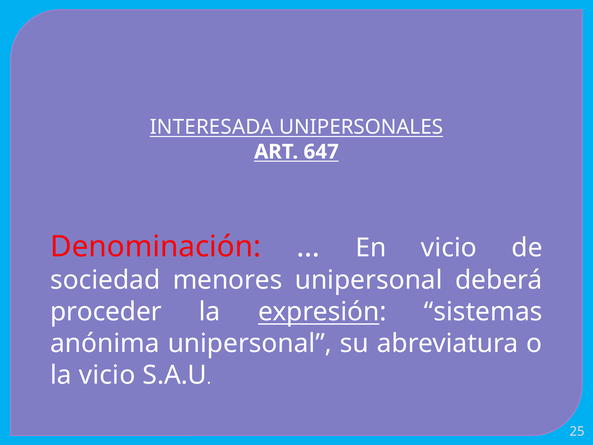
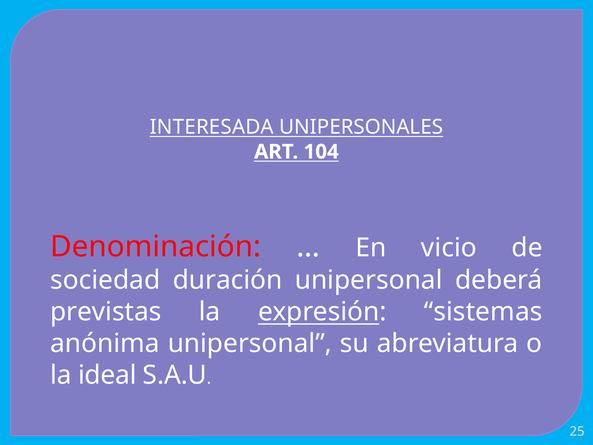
647: 647 -> 104 (321, 152)
menores: menores -> duración (228, 280)
proceder: proceder -> previstas (106, 312)
la vicio: vicio -> ideal (107, 375)
